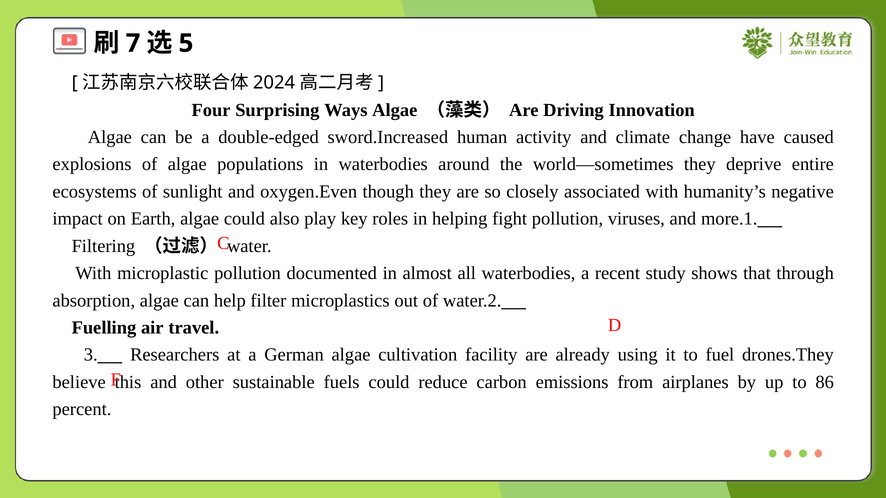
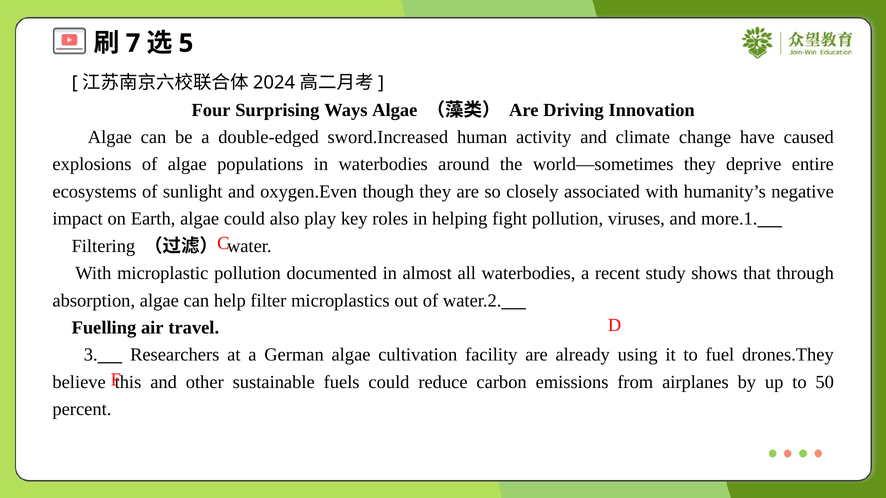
86: 86 -> 50 (825, 382)
